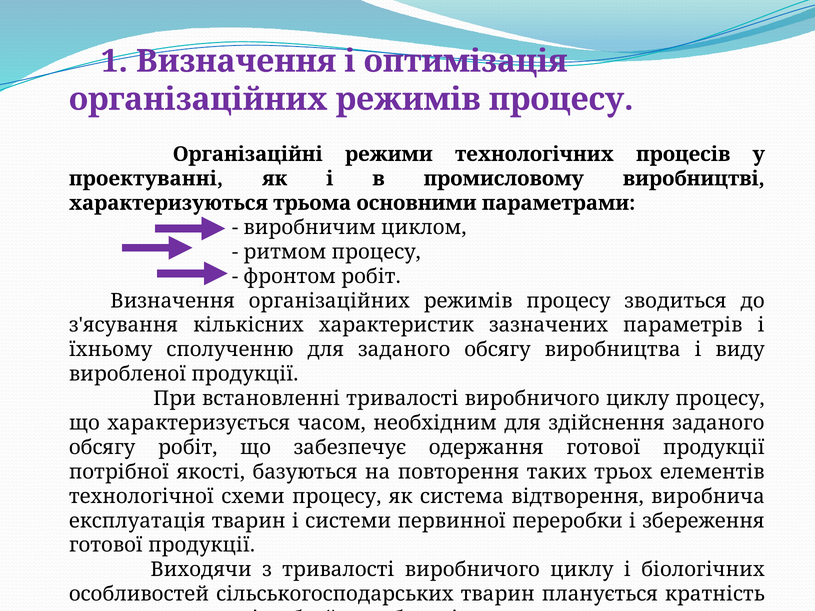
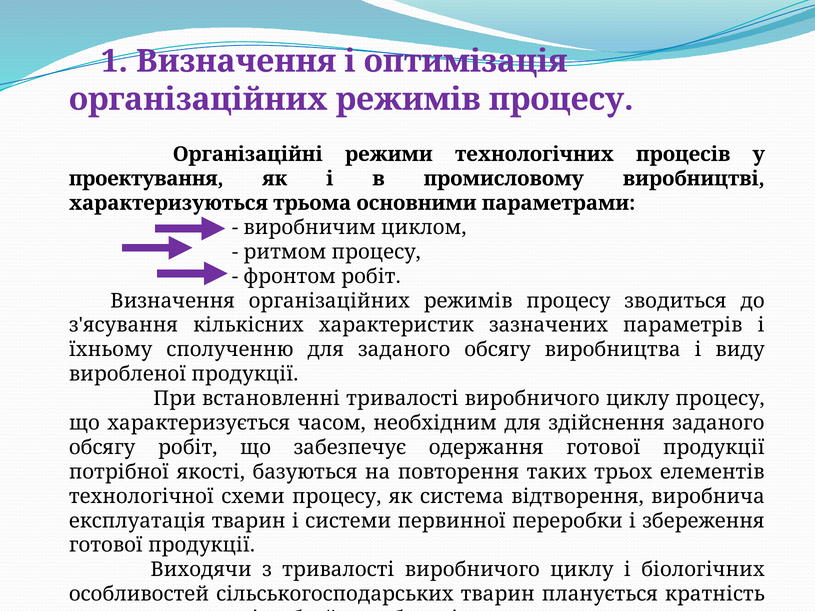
проектуванні: проектуванні -> проектування (146, 179)
